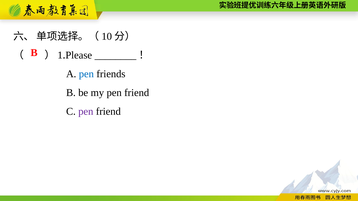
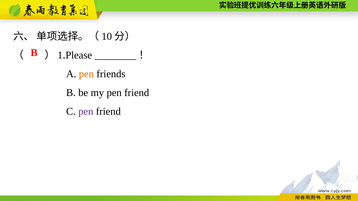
pen colour: blue -> orange (86, 74)
